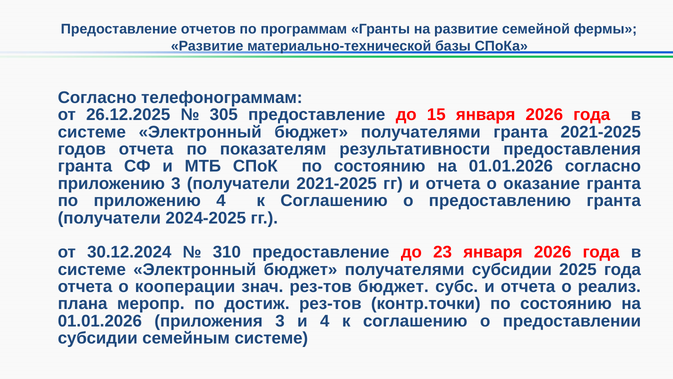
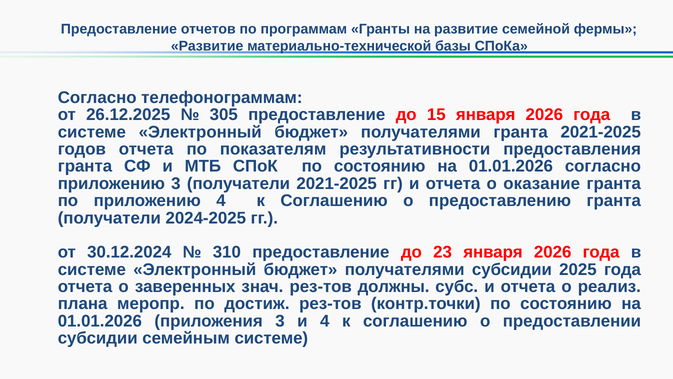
кооперации: кооперации -> заверенных (185, 286)
рез-тов бюджет: бюджет -> должны (394, 286)
